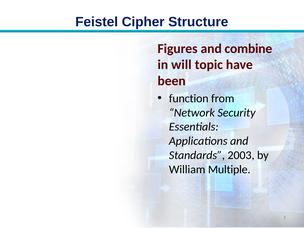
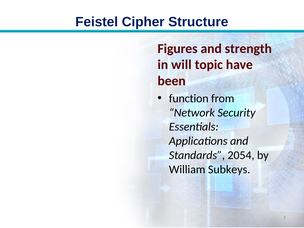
combine: combine -> strength (248, 49)
2003: 2003 -> 2054 (241, 155)
Multiple: Multiple -> Subkeys (229, 169)
